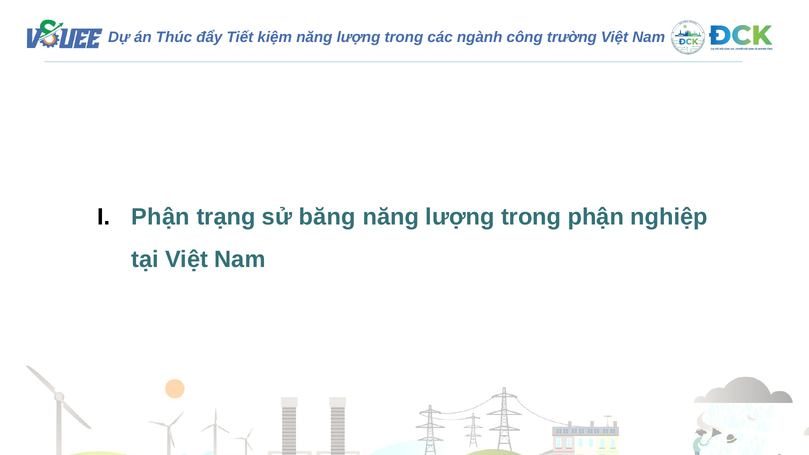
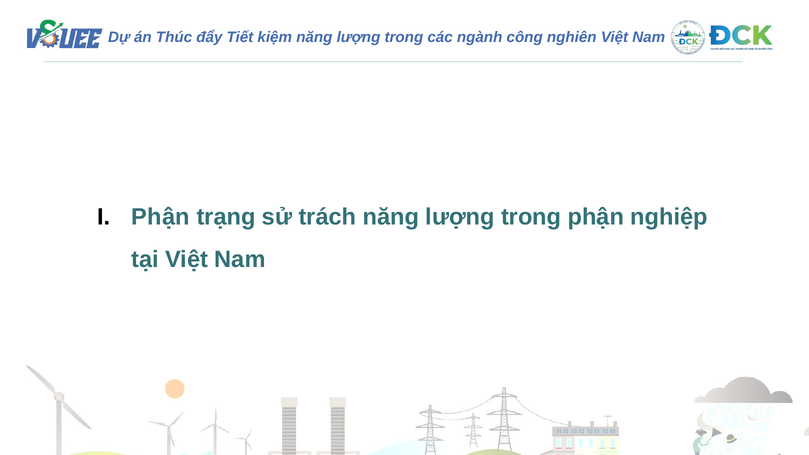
trường: trường -> nghiên (572, 37)
băng: băng -> trách (327, 217)
